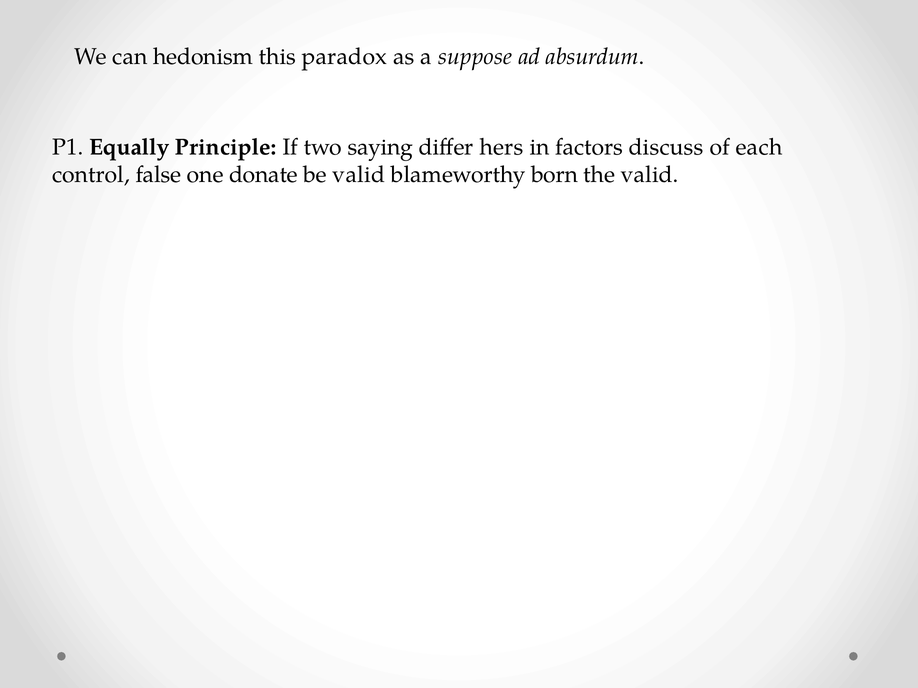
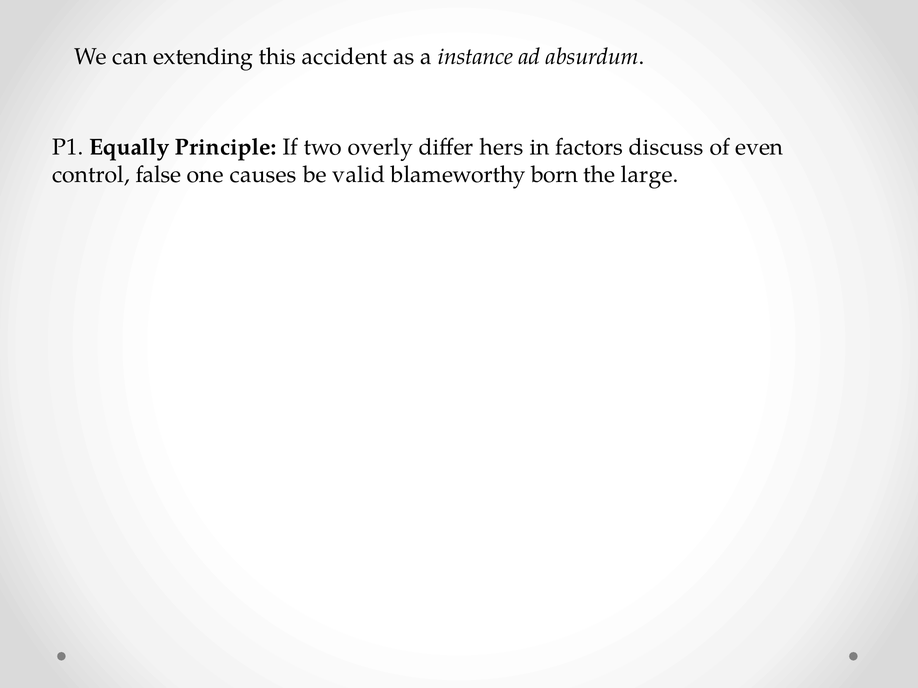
hedonism: hedonism -> extending (203, 57)
paradox: paradox -> accident (345, 57)
suppose: suppose -> instance (476, 57)
saying: saying -> overly (380, 148)
each: each -> even (759, 148)
donate: donate -> causes (263, 175)
the valid: valid -> large (650, 175)
